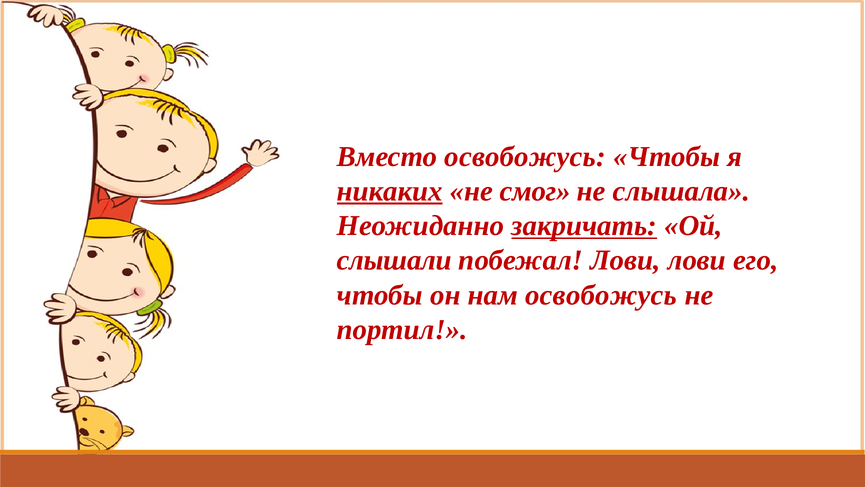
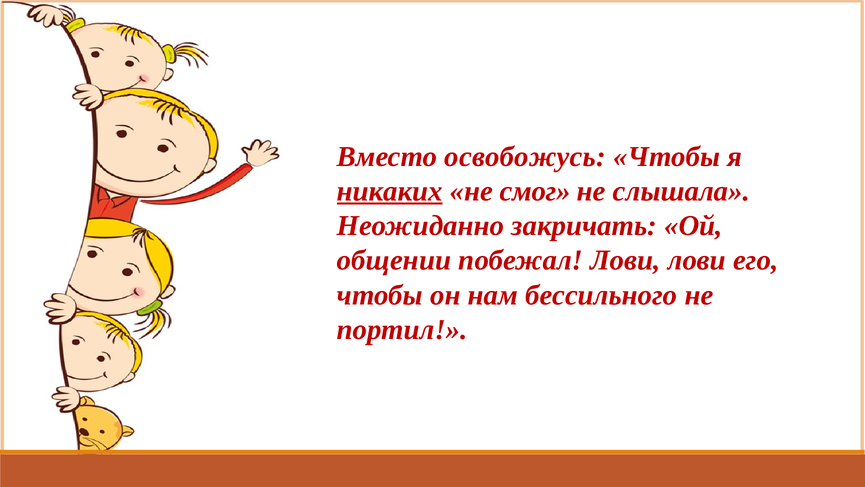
закричать underline: present -> none (584, 226)
слышали: слышали -> общении (394, 260)
нам освобожусь: освобожусь -> бессильного (601, 295)
